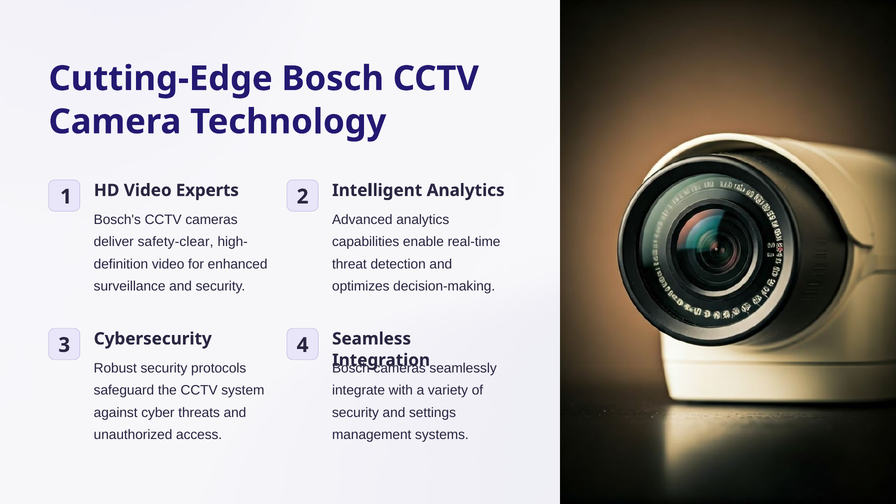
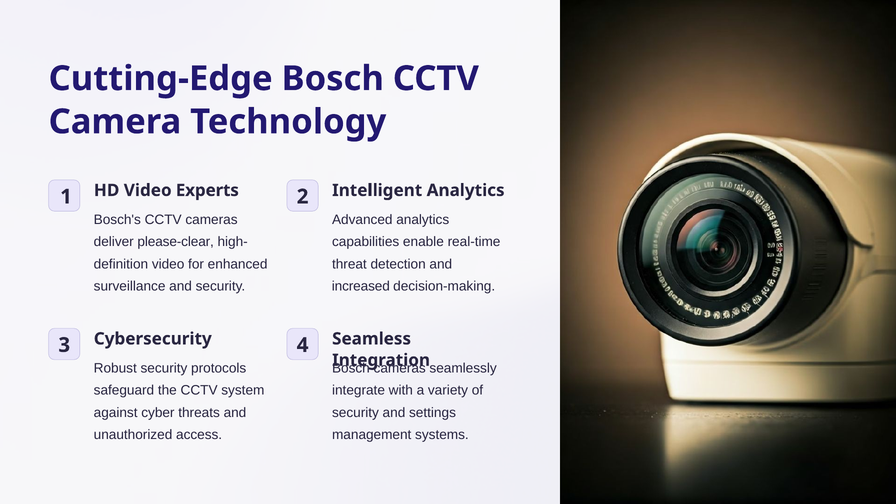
safety-clear: safety-clear -> please-clear (176, 242)
optimizes: optimizes -> increased (361, 286)
